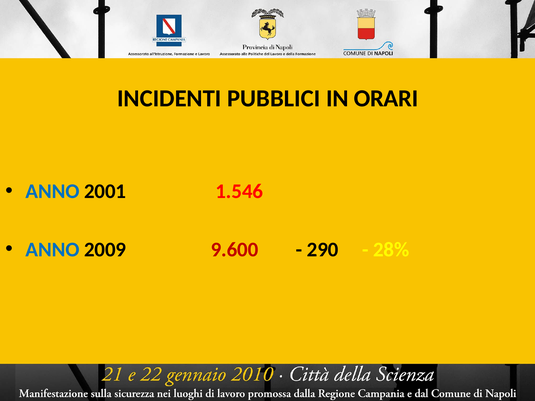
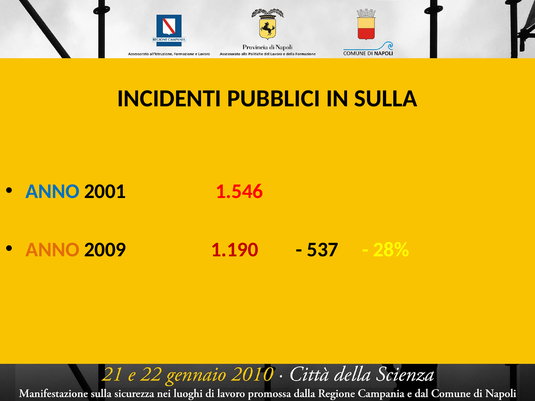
ORARI: ORARI -> SULLA (386, 98)
ANNO colour: blue -> orange (52, 250)
9.600: 9.600 -> 1.190 (235, 250)
290: 290 -> 537 (323, 250)
